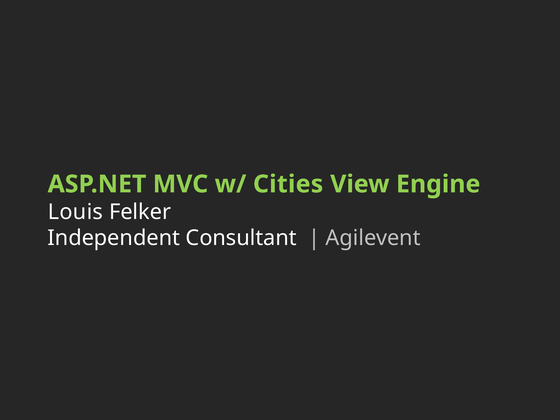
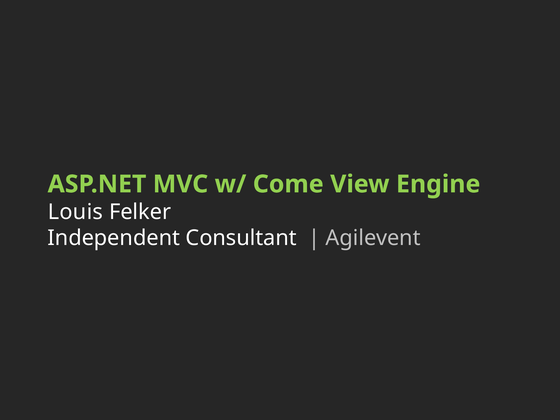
Cities: Cities -> Come (288, 184)
